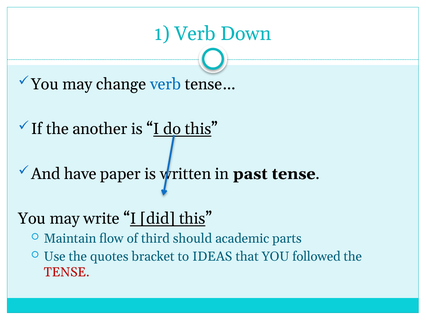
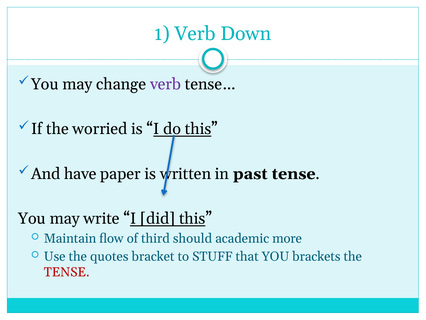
verb colour: blue -> purple (166, 84)
another: another -> worried (100, 129)
parts: parts -> more (287, 238)
IDEAS: IDEAS -> STUFF (212, 256)
followed: followed -> brackets (316, 256)
